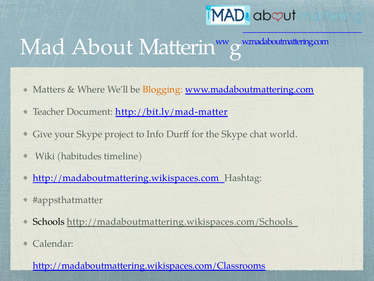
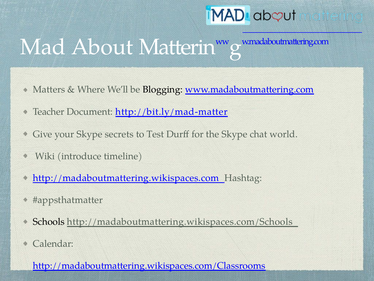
Blogging colour: orange -> black (163, 89)
project: project -> secrets (119, 134)
Info: Info -> Test (155, 134)
habitudes: habitudes -> introduce (79, 156)
